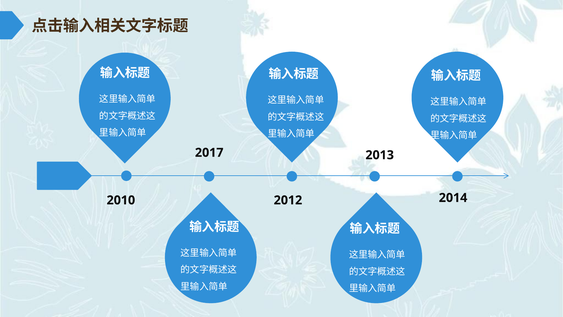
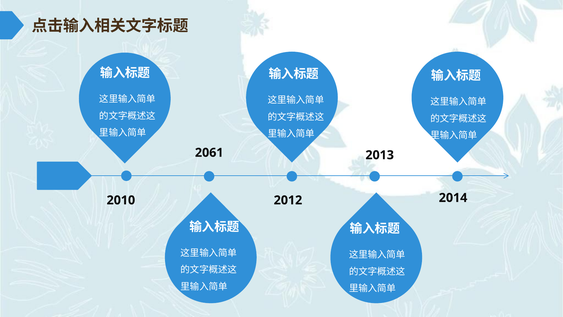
2017: 2017 -> 2061 (209, 153)
